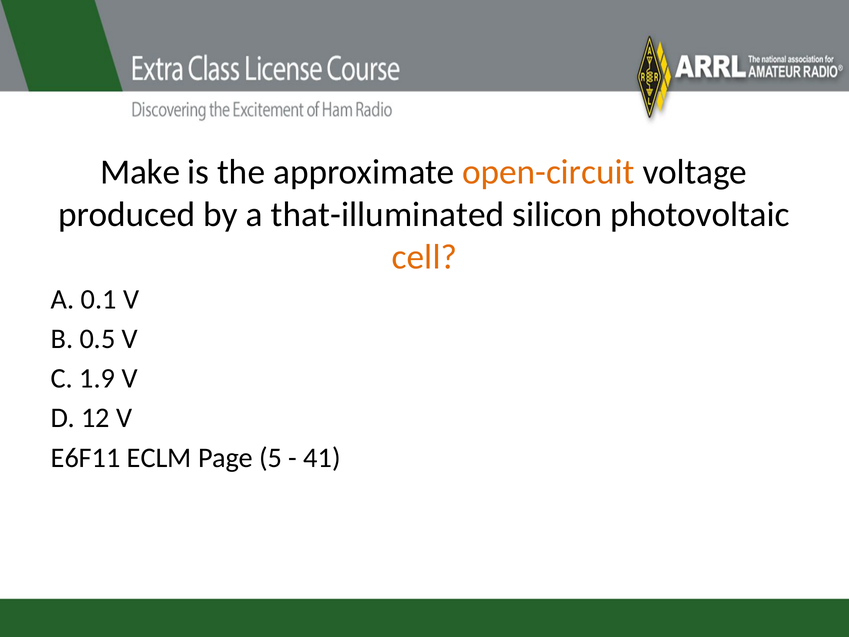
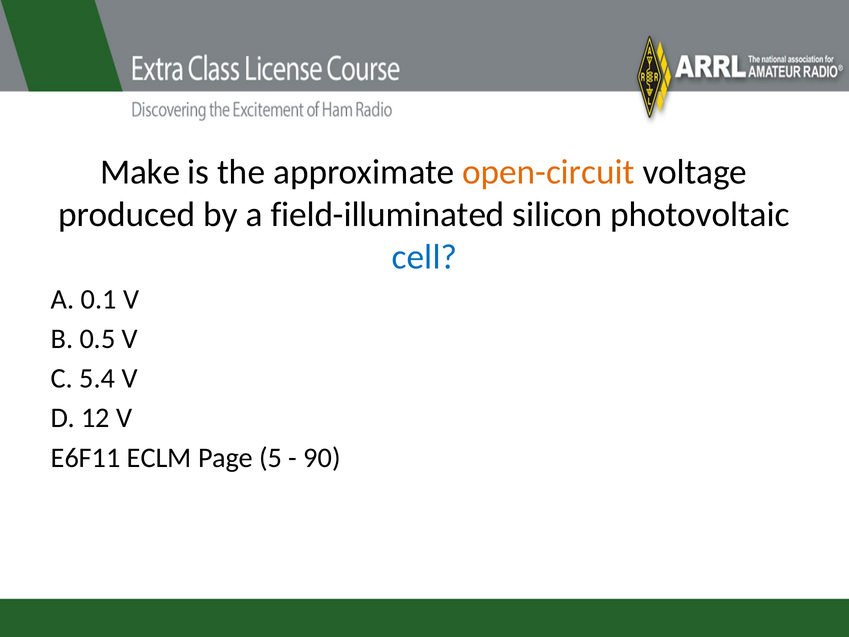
that-illuminated: that-illuminated -> field-illuminated (388, 215)
cell colour: orange -> blue (424, 257)
1.9: 1.9 -> 5.4 (97, 378)
41: 41 -> 90 (322, 458)
